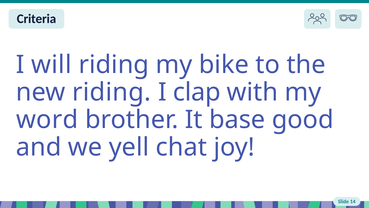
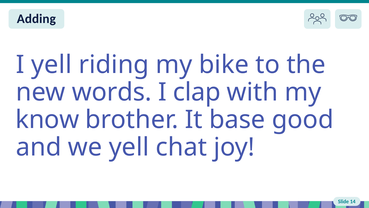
Criteria: Criteria -> Adding (36, 19)
I will: will -> yell (51, 65)
new riding: riding -> words (112, 92)
word: word -> know (47, 119)
